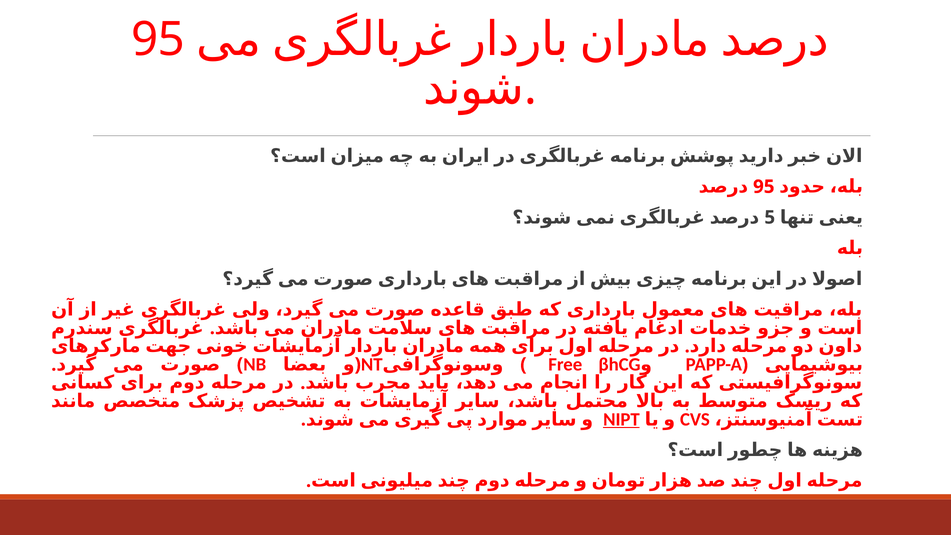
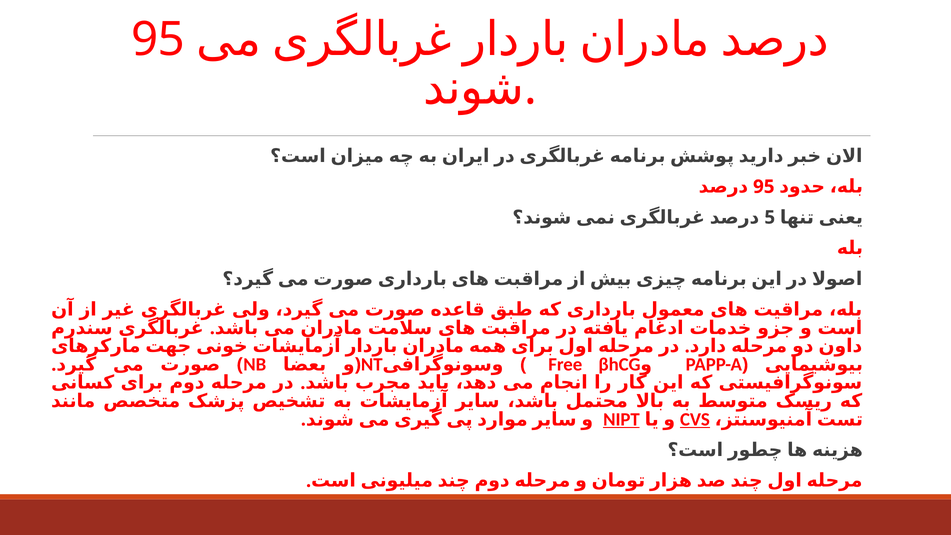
CVS underline: none -> present (695, 419)
